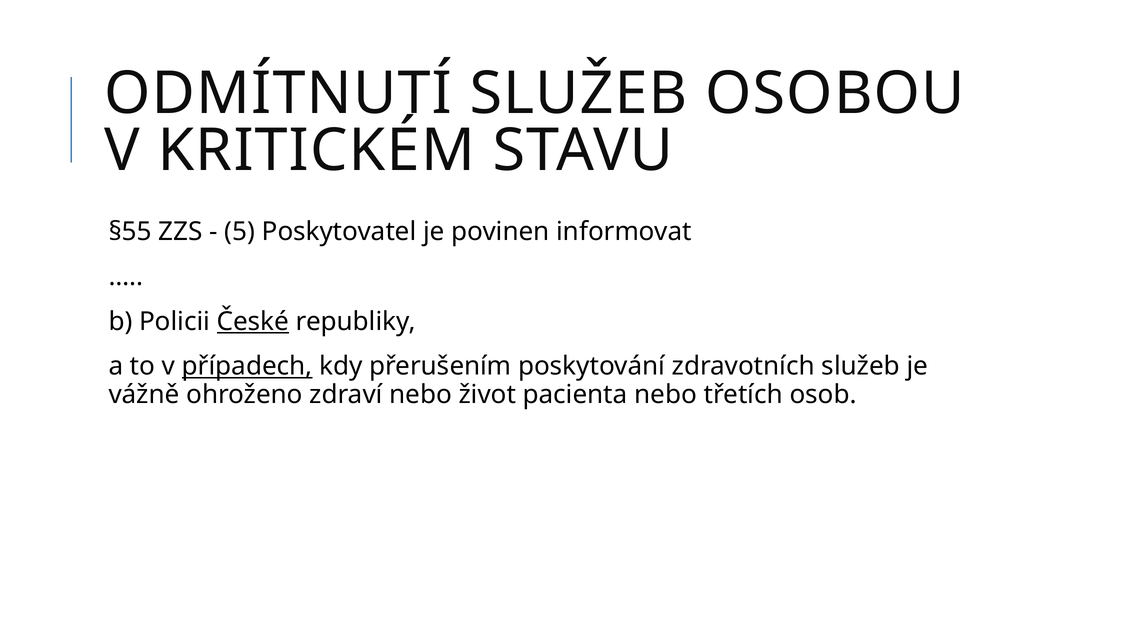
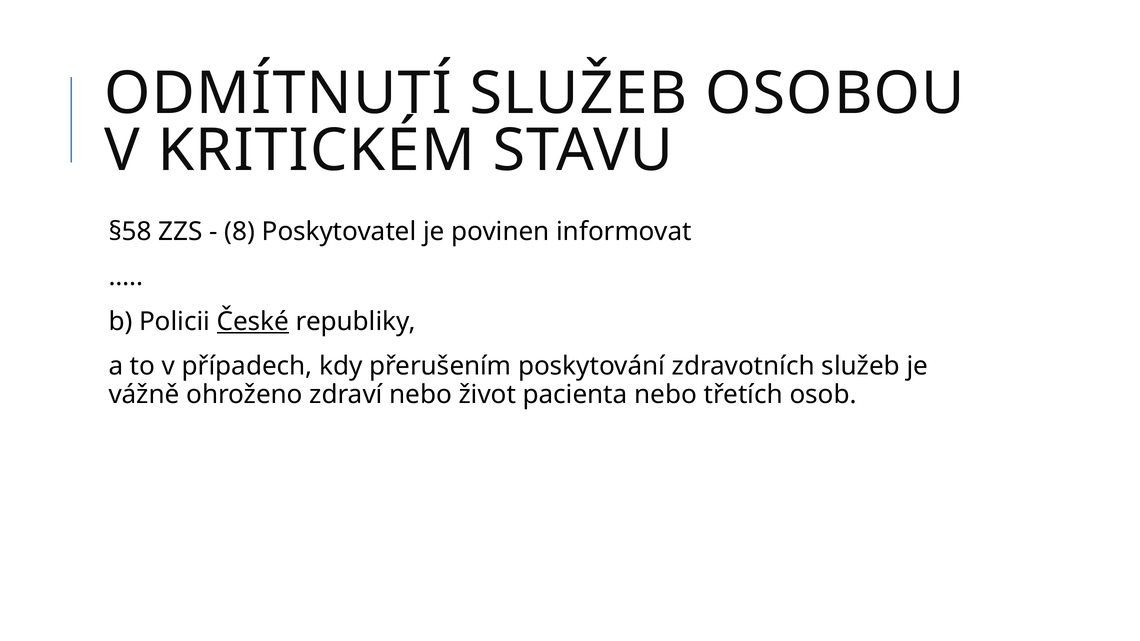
§55: §55 -> §58 (130, 232)
5: 5 -> 8 (240, 232)
případech underline: present -> none (247, 366)
